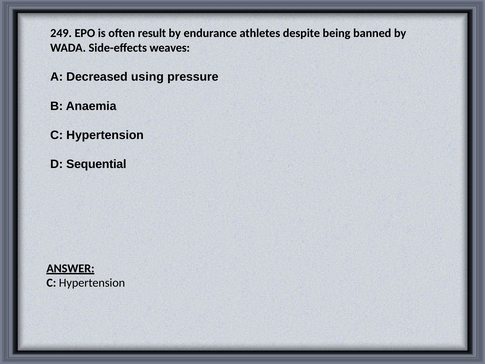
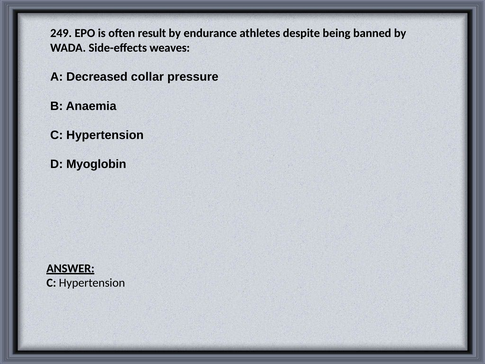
using: using -> collar (147, 77)
Sequential: Sequential -> Myoglobin (96, 164)
